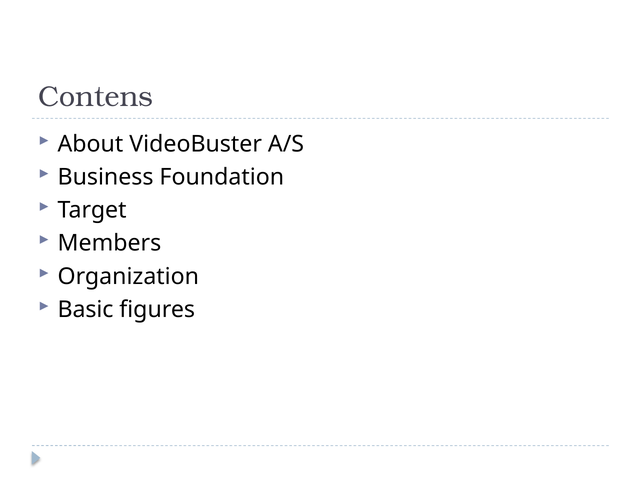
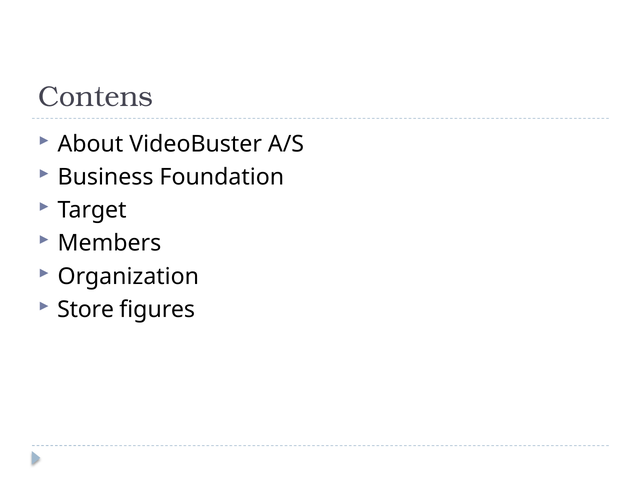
Basic: Basic -> Store (86, 309)
